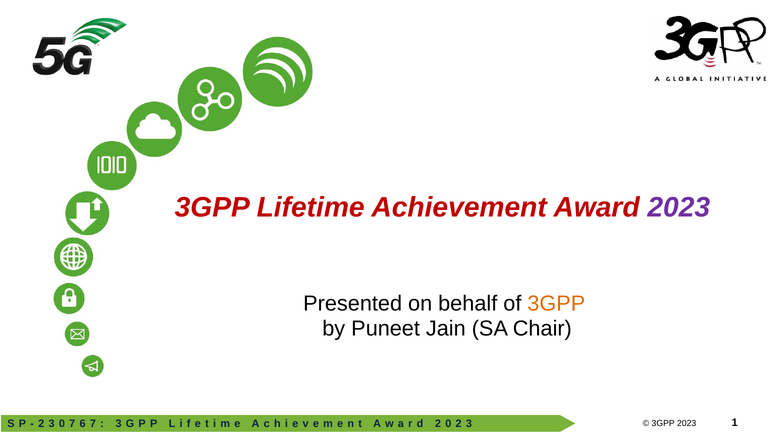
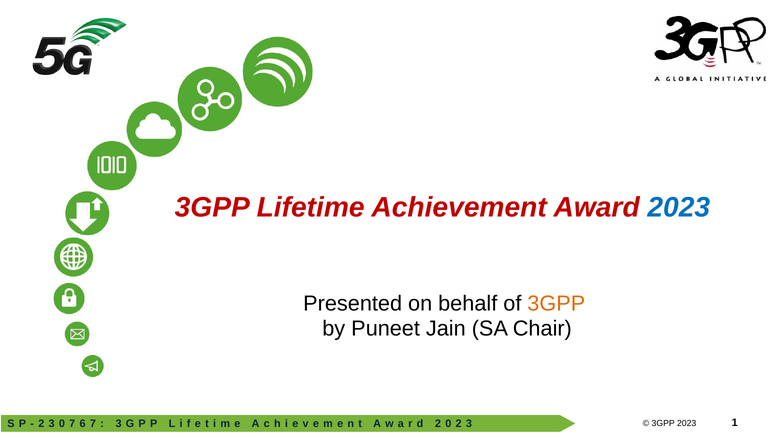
2023 colour: purple -> blue (679, 207)
